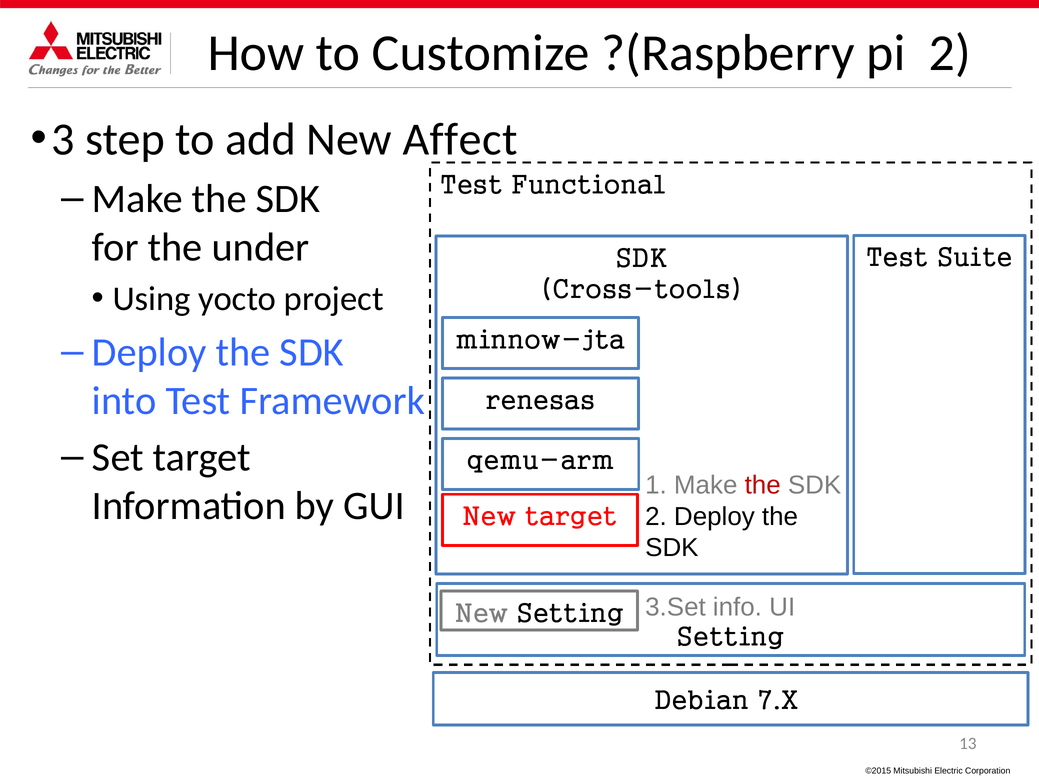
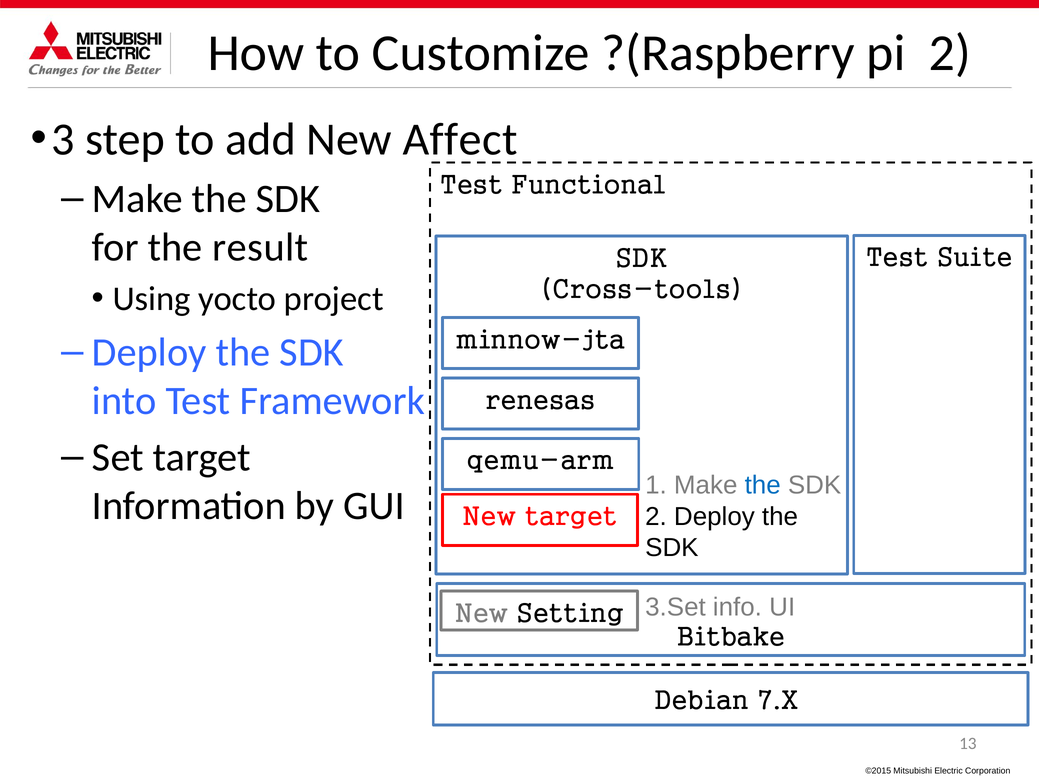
under: under -> result (260, 248)
the colour: red -> blue (763, 486)
Setting: Setting -> Bitbake (731, 637)
